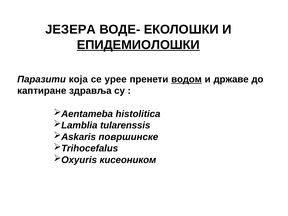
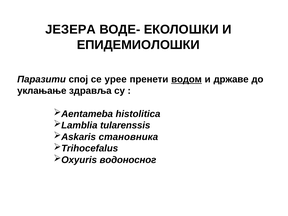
ЕПИДЕМИОЛОШКИ underline: present -> none (138, 45)
која: која -> спој (78, 79)
каптиране: каптиране -> уклањање (42, 91)
површинске: површинске -> становника (128, 137)
кисеоником: кисеоником -> водоносног (128, 160)
